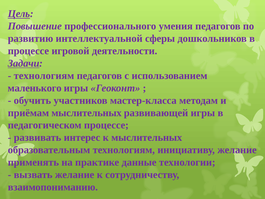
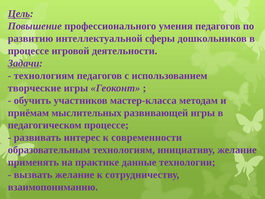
маленького: маленького -> творческие (35, 88)
к мыслительных: мыслительных -> современности (147, 137)
